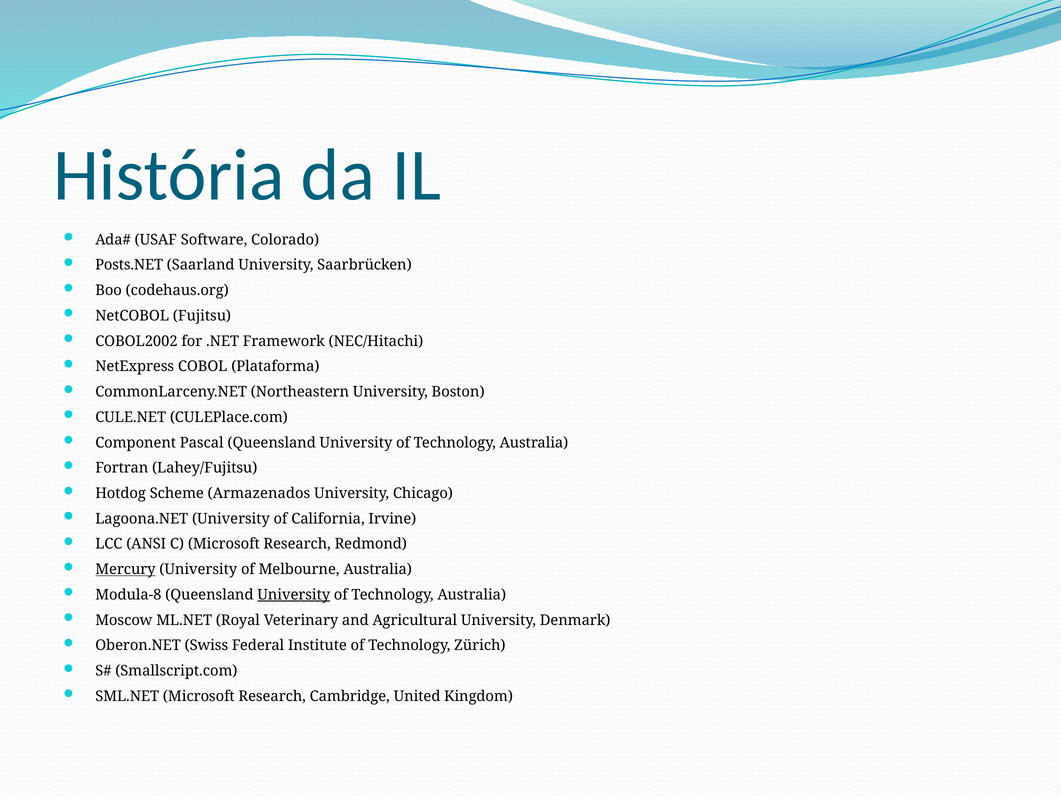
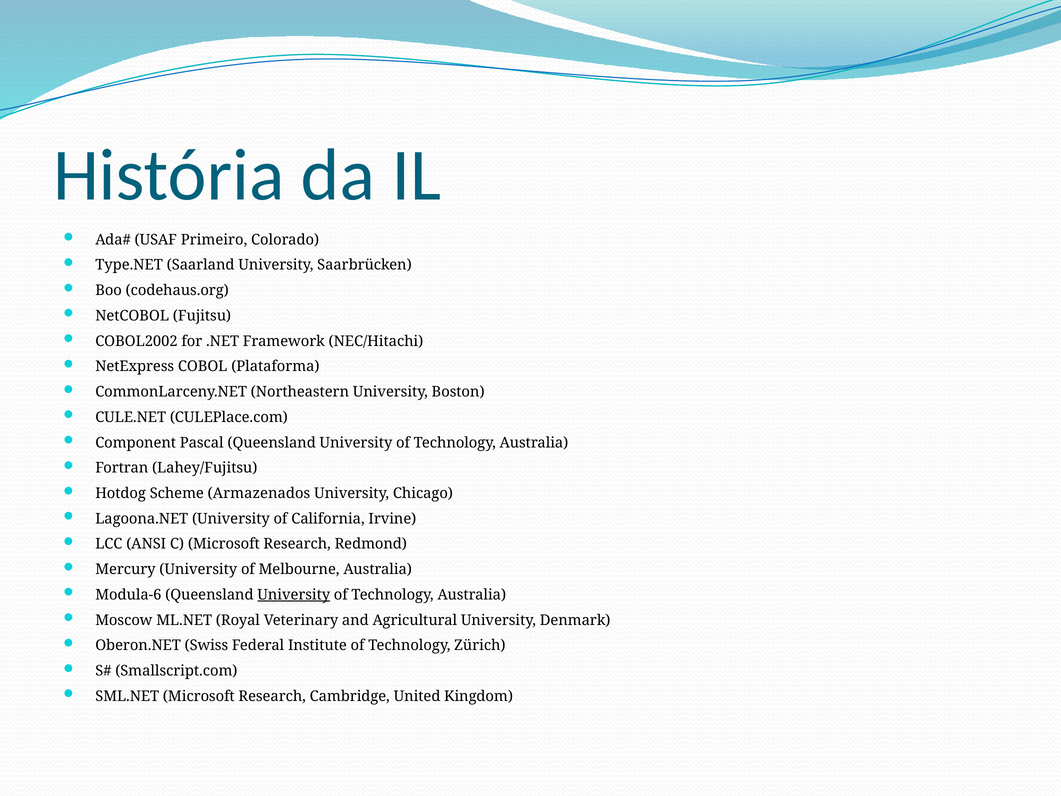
Software: Software -> Primeiro (214, 240)
Posts.NET: Posts.NET -> Type.NET (129, 265)
Mercury underline: present -> none (125, 569)
Modula-8: Modula-8 -> Modula-6 (128, 595)
